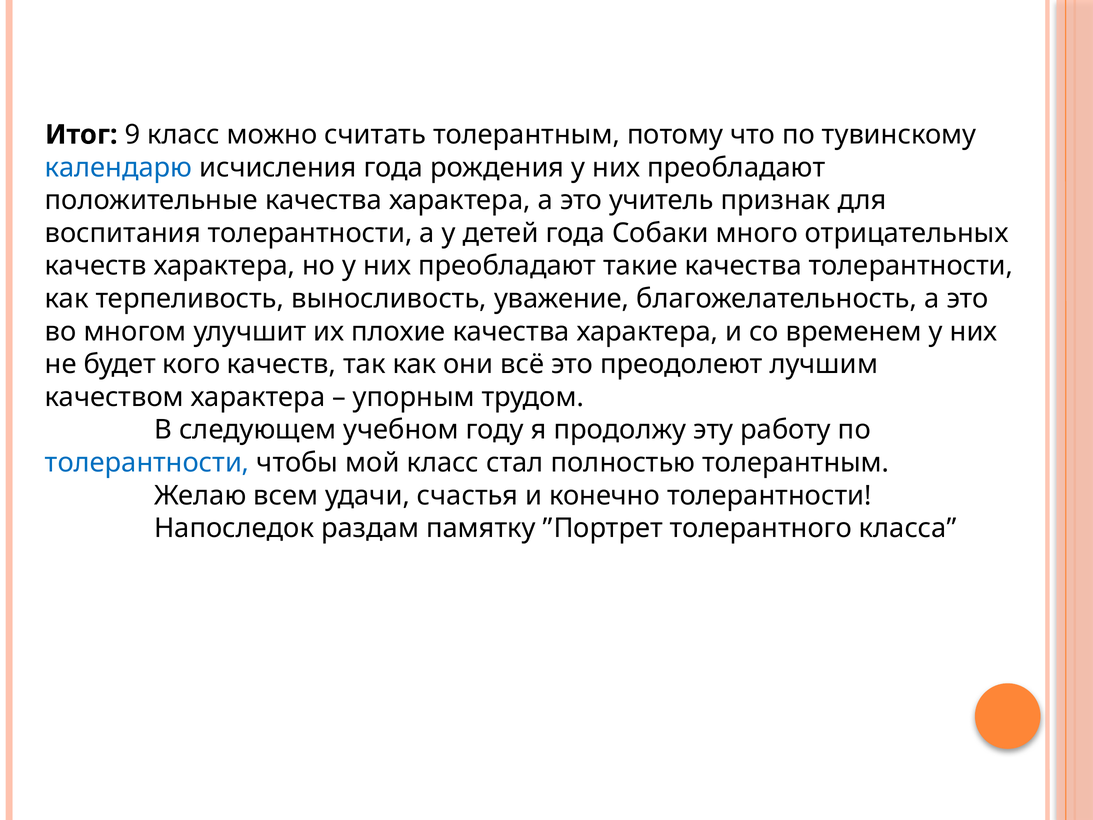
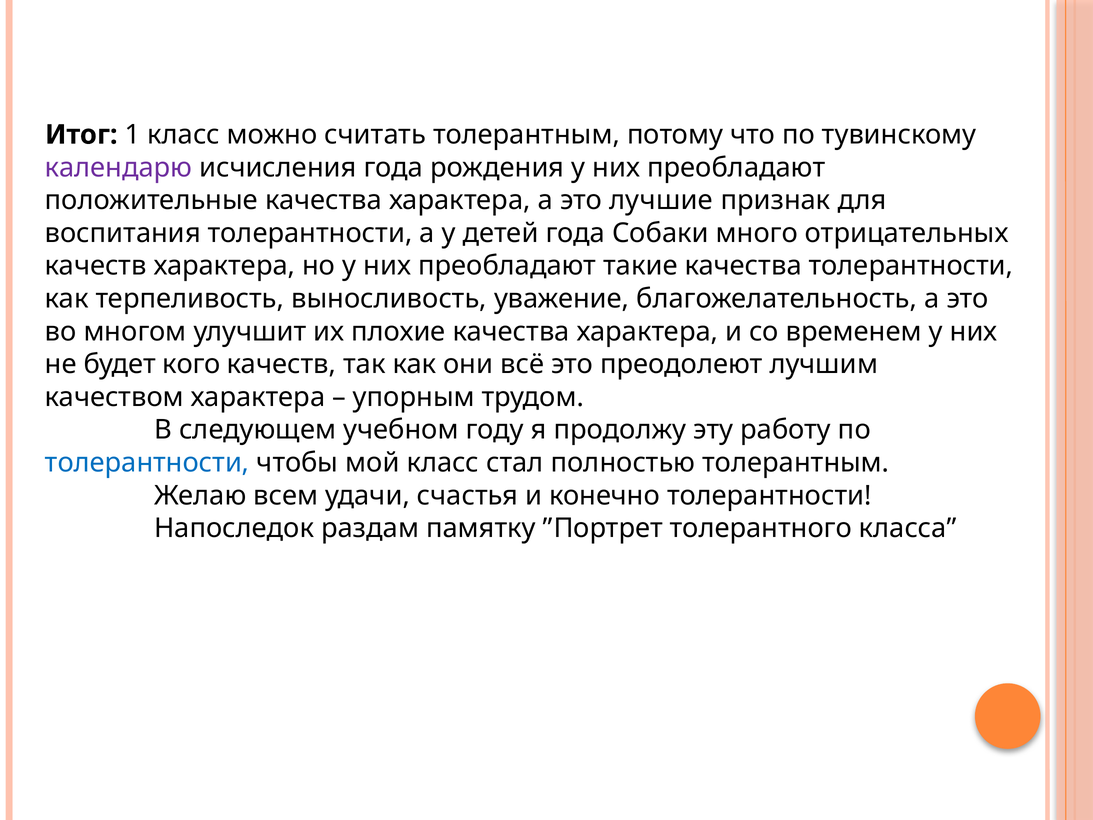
9: 9 -> 1 (133, 135)
календарю colour: blue -> purple (119, 167)
учитель: учитель -> лучшие (661, 200)
